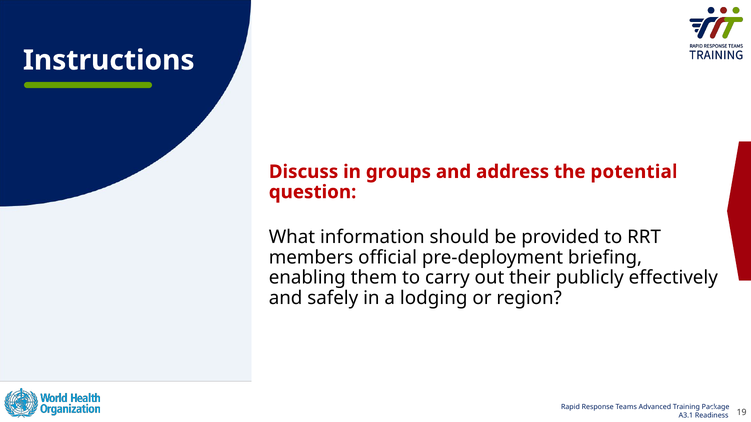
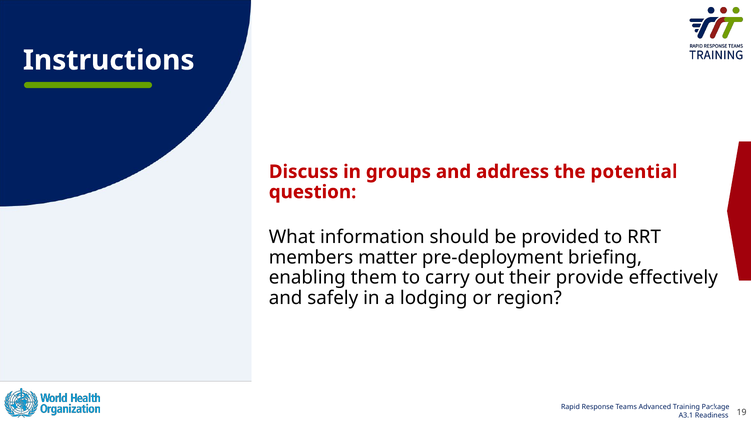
official: official -> matter (388, 258)
publicly: publicly -> provide (590, 278)
